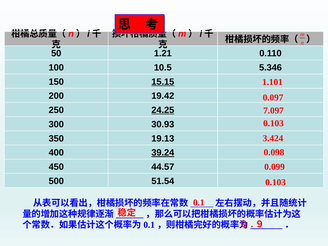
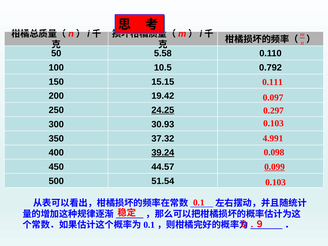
1.21: 1.21 -> 5.58 (163, 53)
5.346: 5.346 -> 0.792 (270, 68)
15.15 underline: present -> none (163, 82)
1.101: 1.101 -> 0.111 (272, 82)
7.097: 7.097 -> 0.297 (273, 111)
19.13: 19.13 -> 37.32 (163, 139)
3.424: 3.424 -> 4.991 (273, 138)
0.099 underline: none -> present (275, 167)
